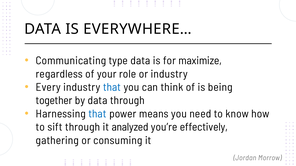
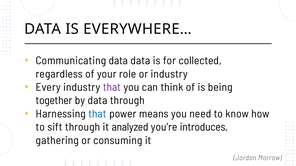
Communicating type: type -> data (118, 61)
maximize: maximize -> collected (200, 61)
that colour: blue -> purple (112, 88)
effectively: effectively -> introduces (204, 127)
